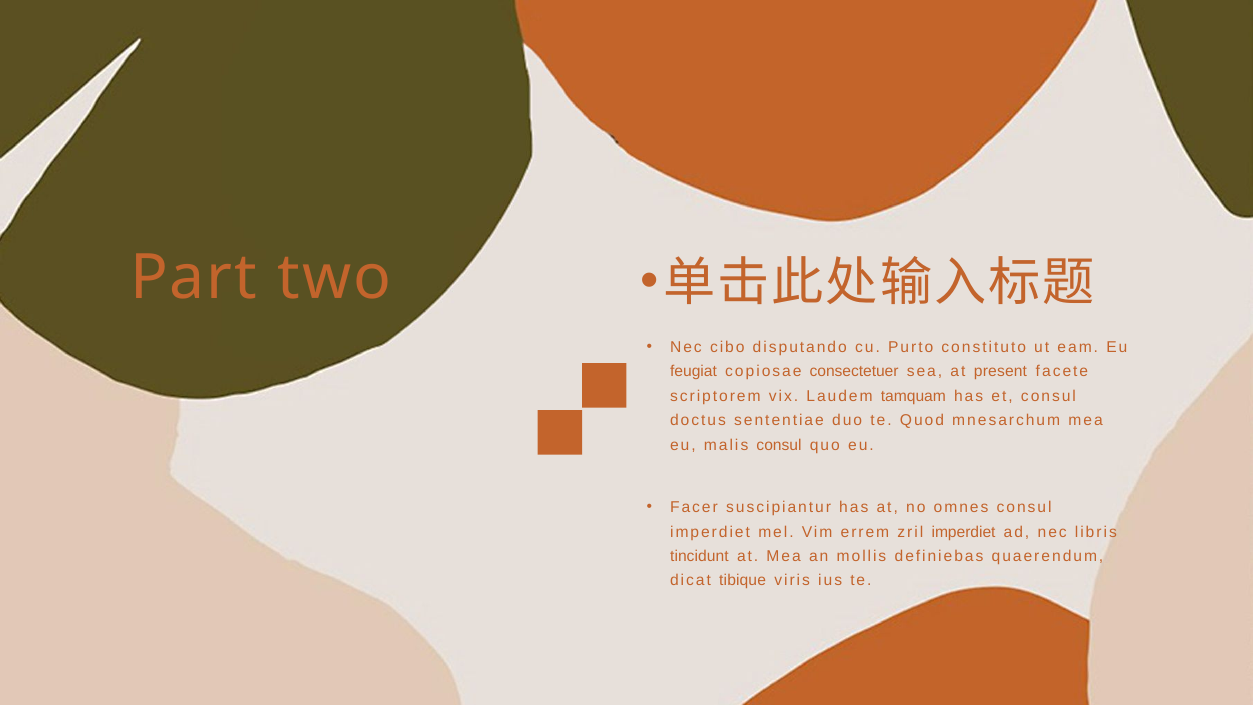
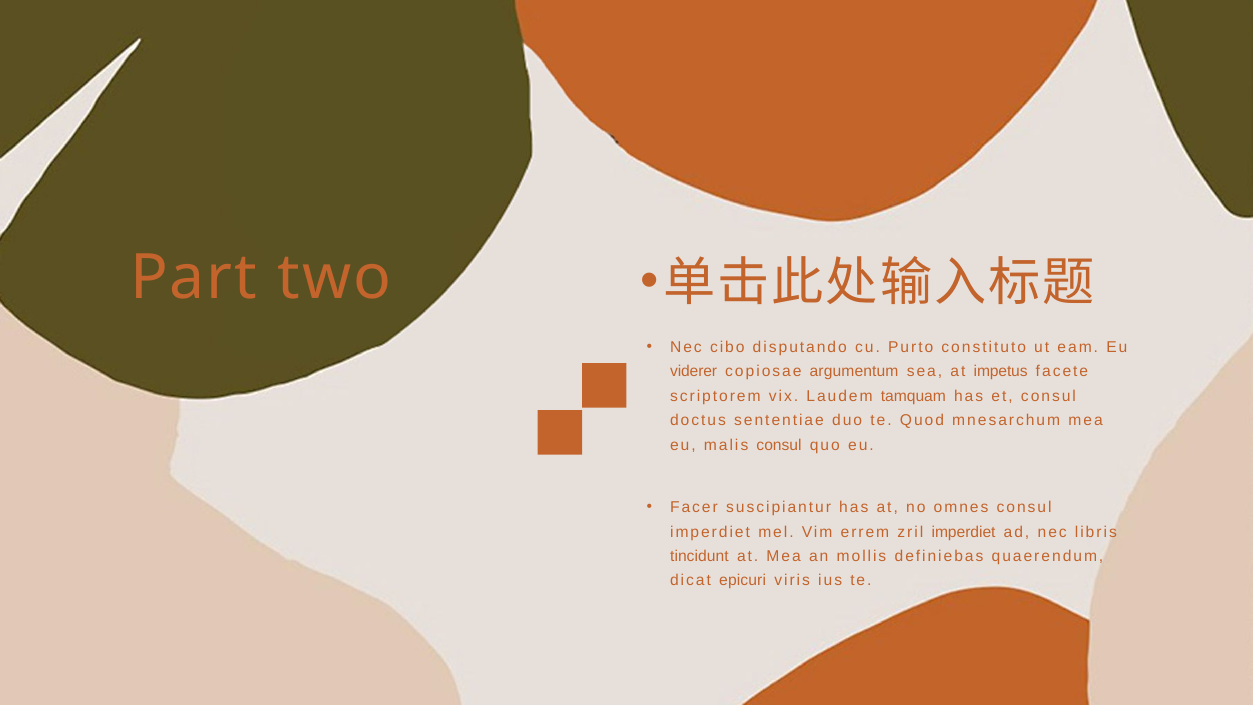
feugiat: feugiat -> viderer (694, 372)
consectetuer: consectetuer -> argumentum (854, 372)
present: present -> impetus (1001, 372)
tibique: tibique -> epicuri (743, 581)
